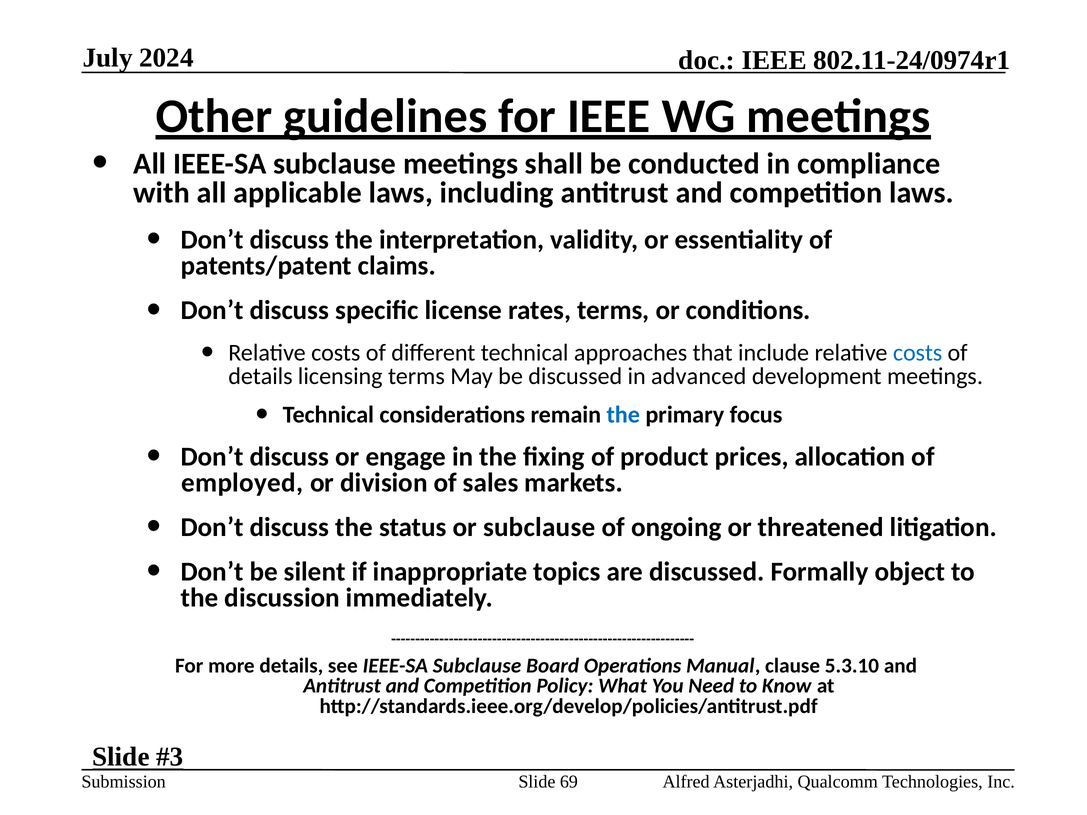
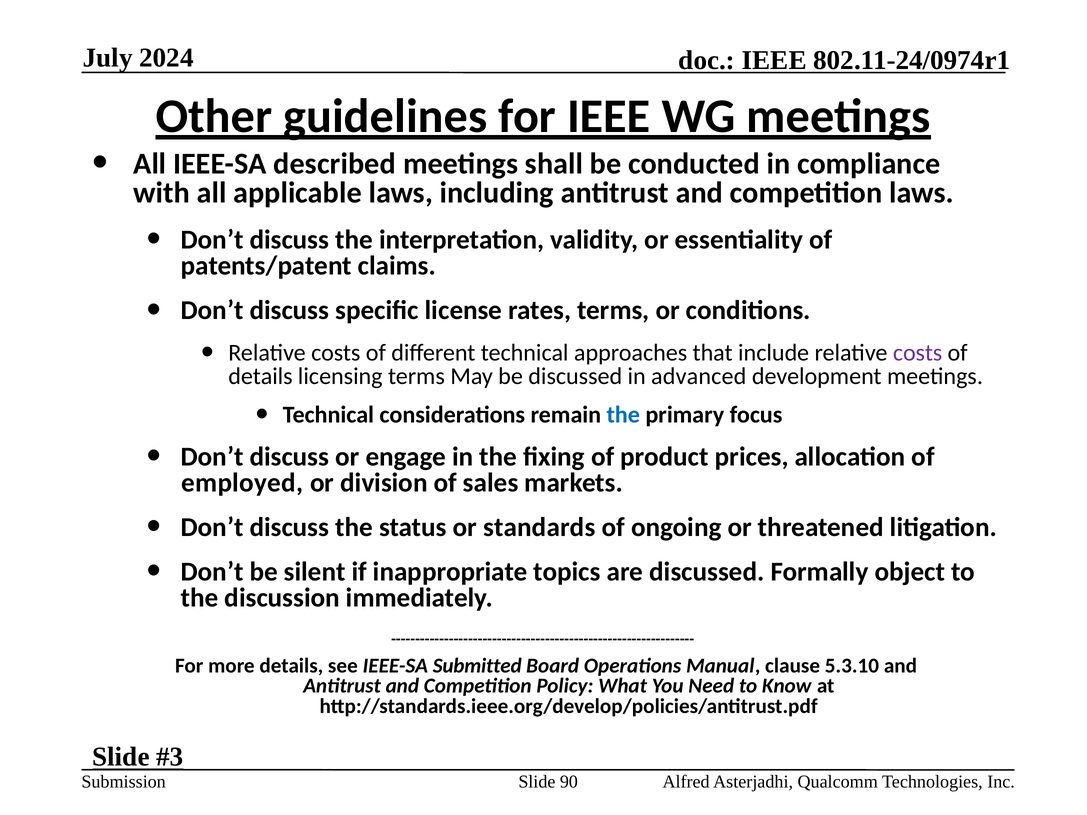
All IEEE-SA subclause: subclause -> described (335, 164)
costs colour: blue -> purple (918, 353)
or subclause: subclause -> standards (539, 527)
see IEEE-SA Subclause: Subclause -> Submitted (477, 666)
69: 69 -> 90 (569, 782)
